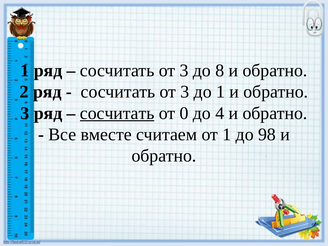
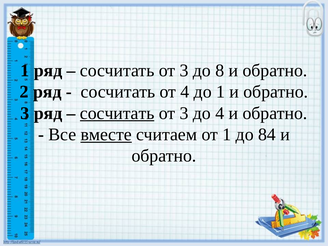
3: 3 -> 4 (185, 92)
0: 0 -> 3 (184, 113)
вместе underline: none -> present (106, 135)
98: 98 -> 84 (267, 135)
